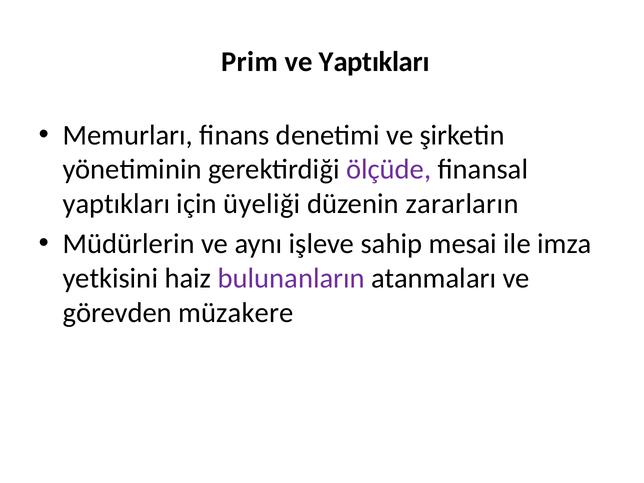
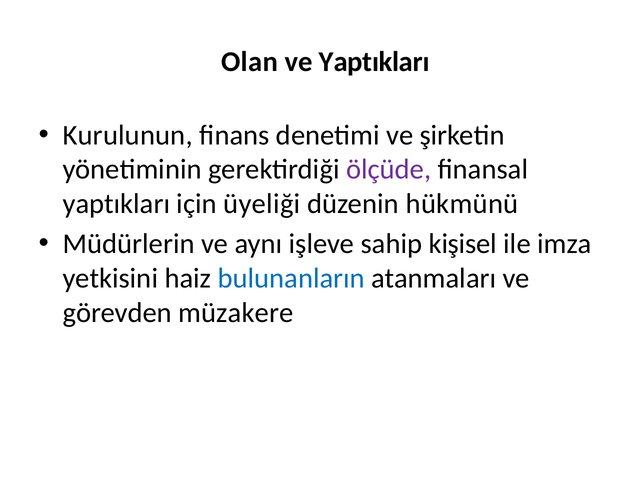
Prim: Prim -> Olan (250, 62)
Memurları: Memurları -> Kurulunun (128, 135)
zararların: zararların -> hükmünü (462, 204)
mesai: mesai -> kişisel (463, 244)
bulunanların colour: purple -> blue (291, 278)
